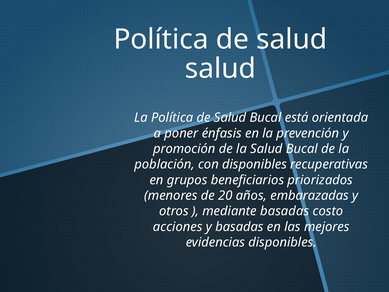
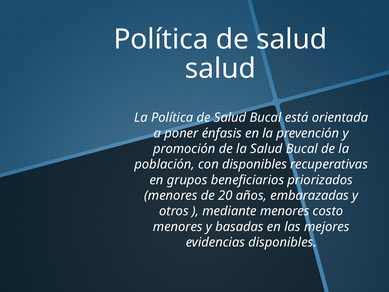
mediante basadas: basadas -> menores (285, 211)
acciones: acciones -> menores (178, 227)
